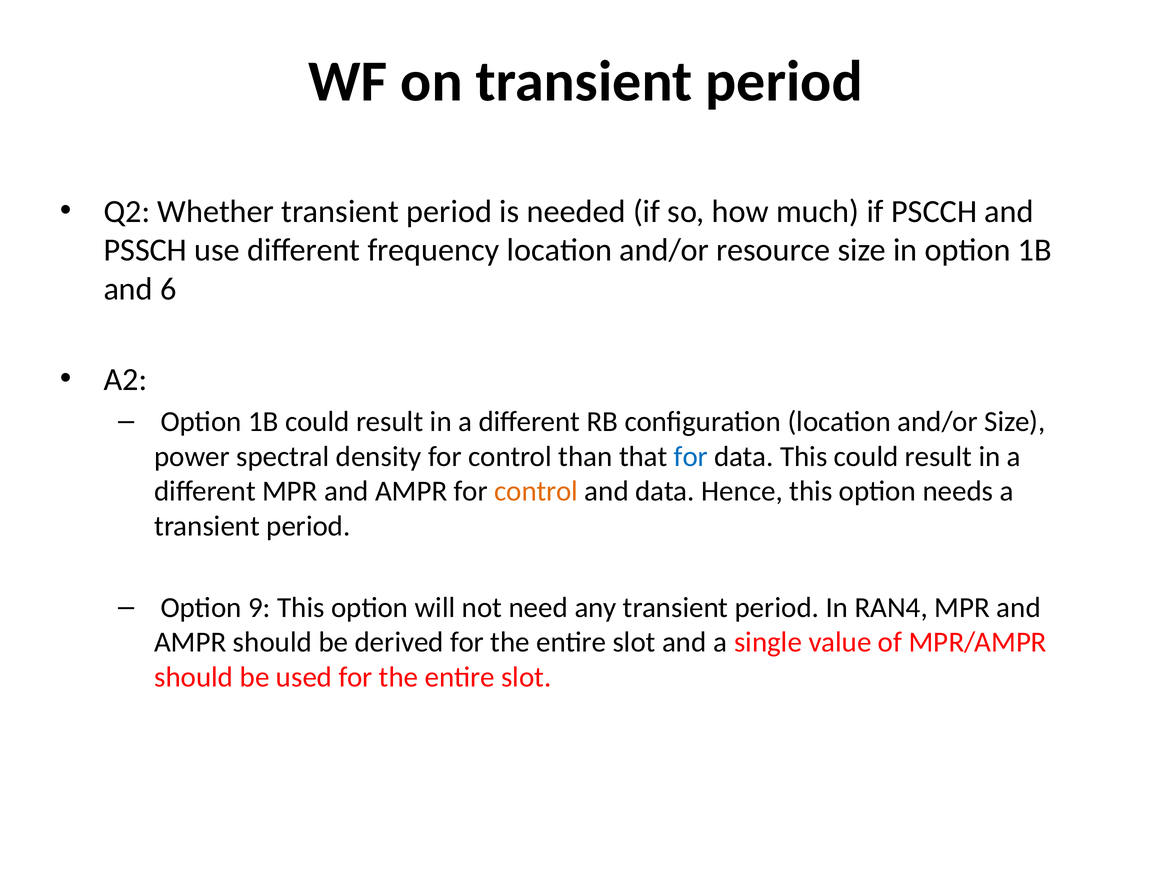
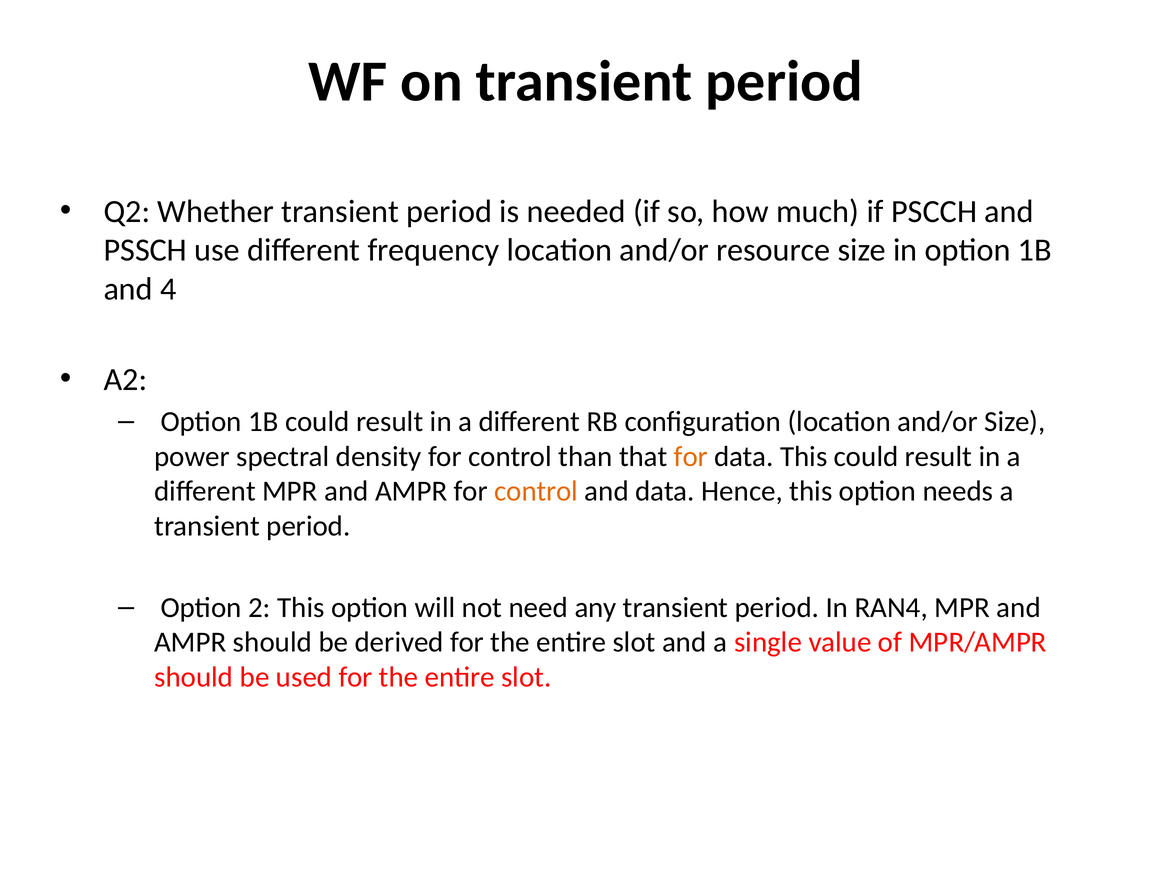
6: 6 -> 4 (168, 289)
for colour: blue -> orange (691, 456)
9: 9 -> 2 (259, 607)
